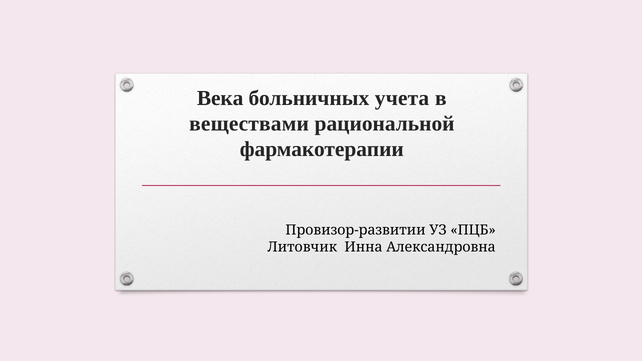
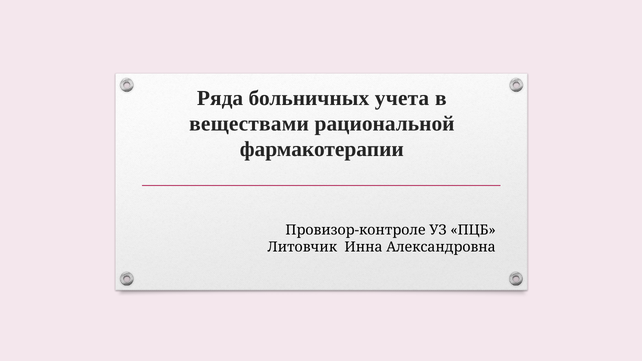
Века: Века -> Ряда (220, 98)
Провизор-развитии: Провизор-развитии -> Провизор-контроле (356, 230)
